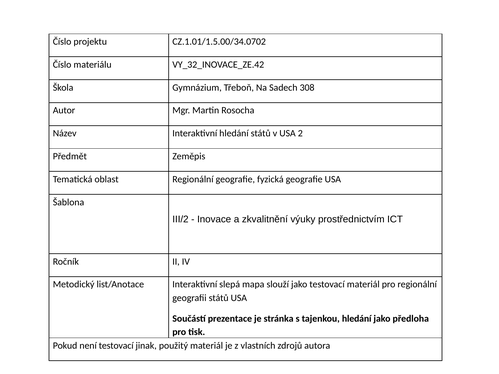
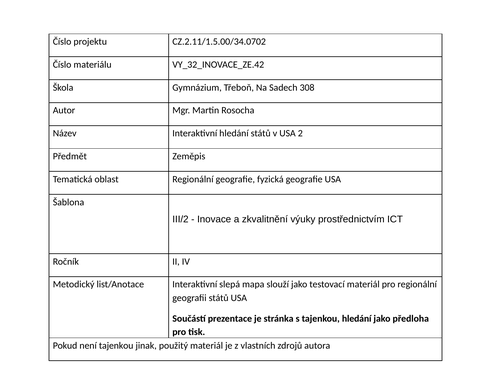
CZ.1.01/1.5.00/34.0702: CZ.1.01/1.5.00/34.0702 -> CZ.2.11/1.5.00/34.0702 (219, 42)
není testovací: testovací -> tajenkou (116, 346)
